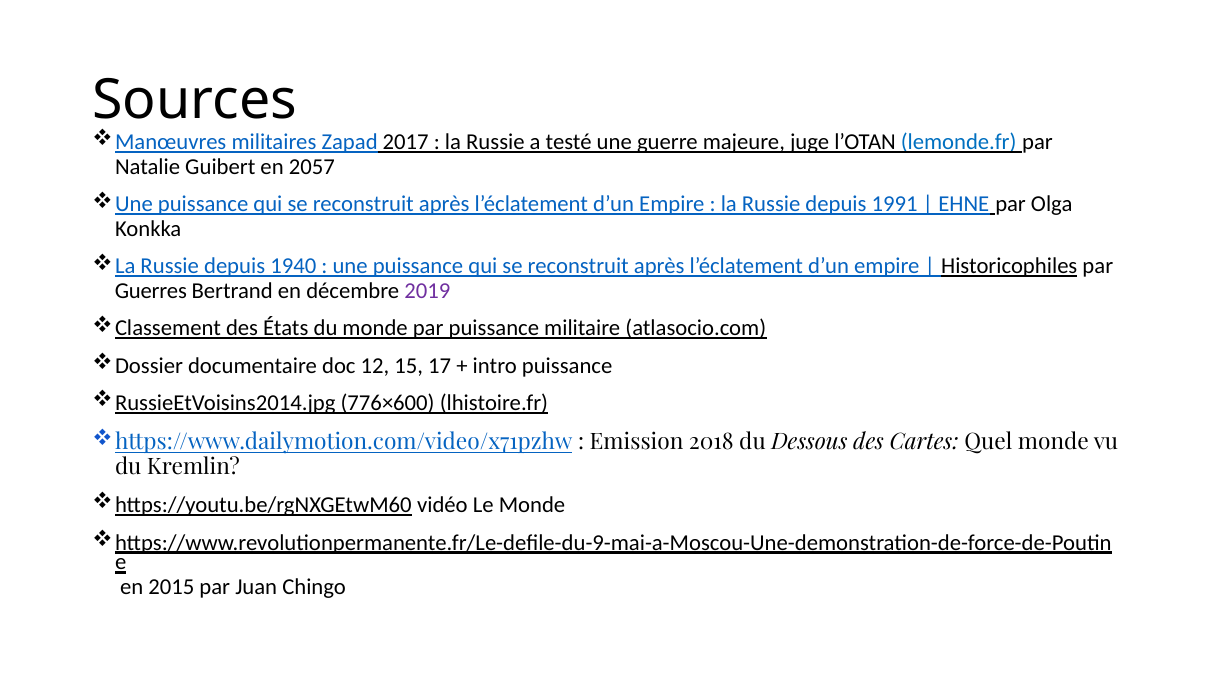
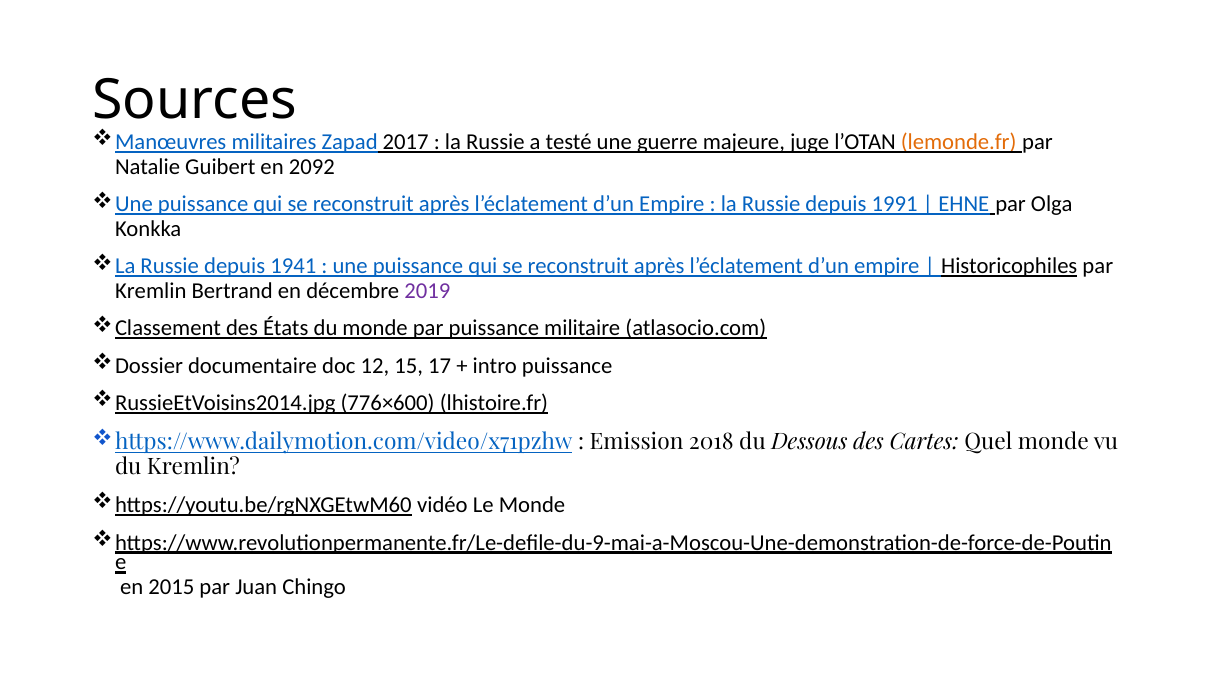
lemonde.fr colour: blue -> orange (959, 142)
2057: 2057 -> 2092 (312, 167)
1940: 1940 -> 1941 (293, 266)
Guerres: Guerres -> Kremlin (151, 291)
